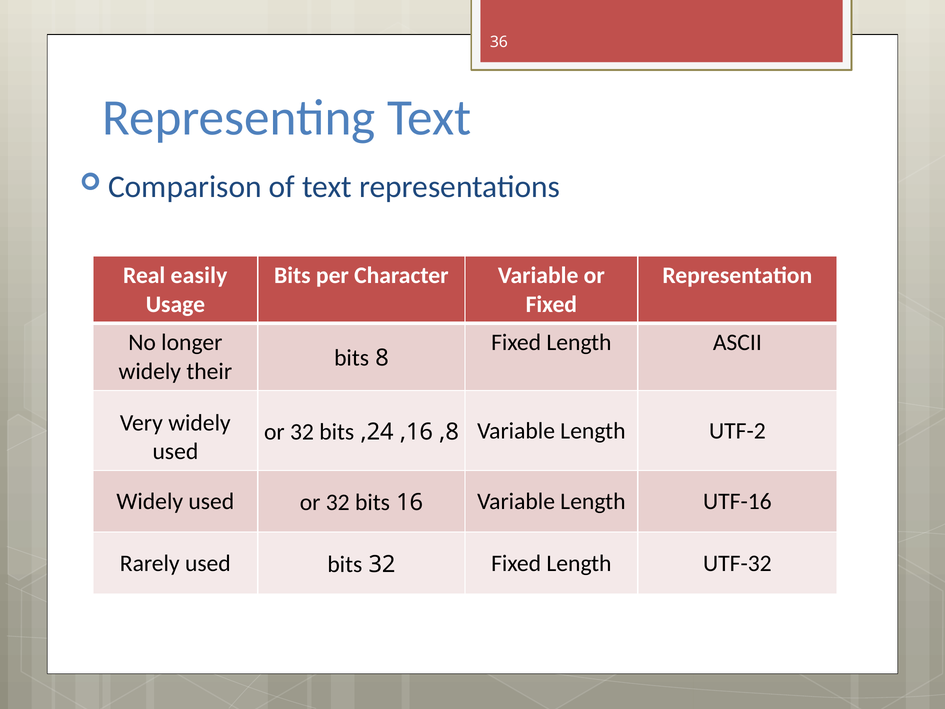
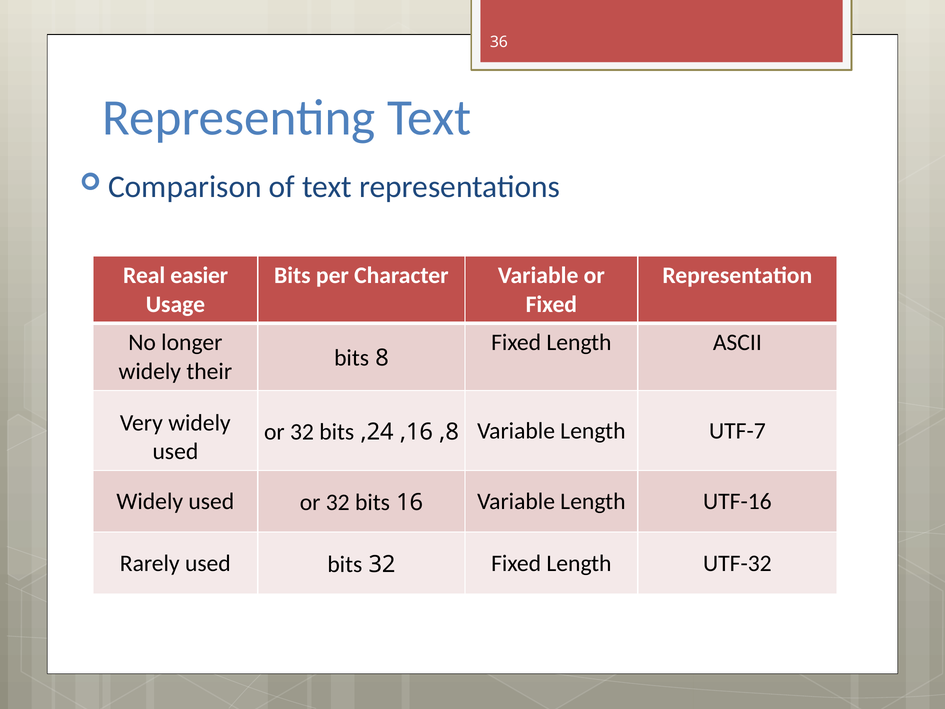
easily: easily -> easier (199, 275)
UTF-2: UTF-2 -> UTF-7 (737, 431)
